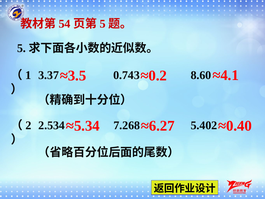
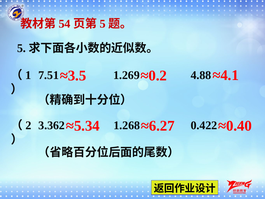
3.37: 3.37 -> 7.51 (49, 75)
0.743: 0.743 -> 1.269 (126, 75)
8.60: 8.60 -> 4.88 (201, 75)
2.534: 2.534 -> 3.362 (52, 125)
7.268: 7.268 -> 1.268 (127, 125)
5.402: 5.402 -> 0.422 (204, 125)
